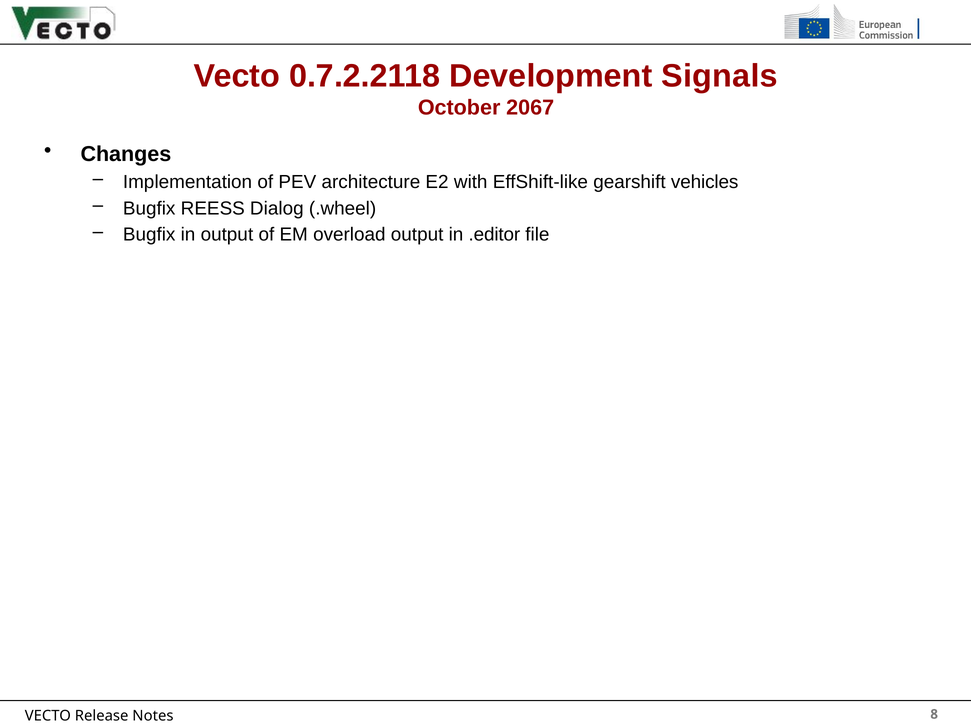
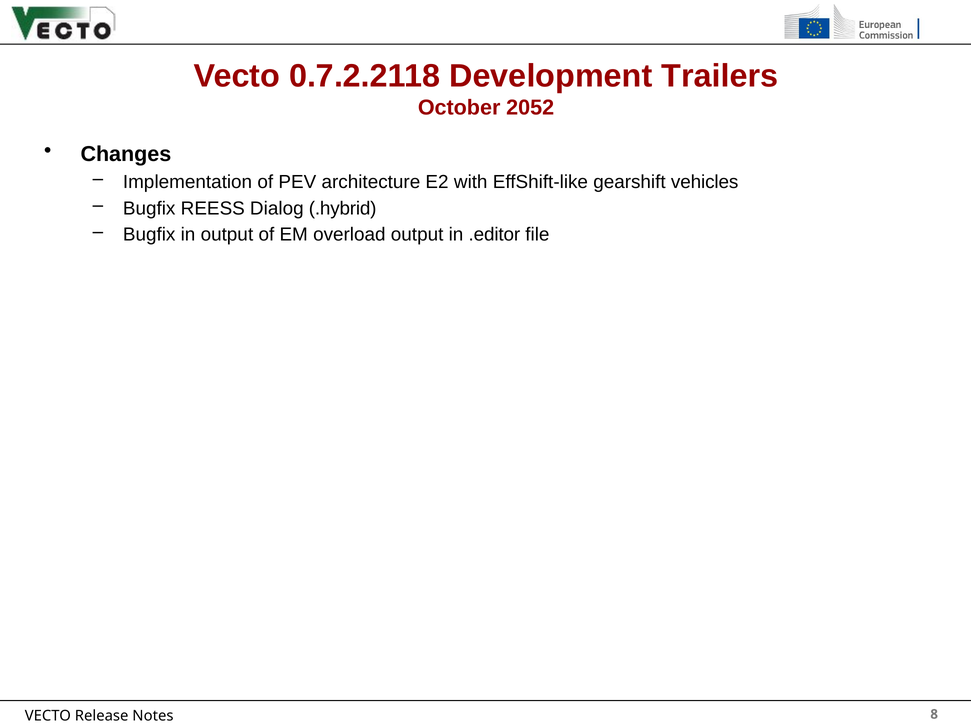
Signals: Signals -> Trailers (720, 76)
2067: 2067 -> 2052 (530, 108)
.wheel: .wheel -> .hybrid (343, 208)
